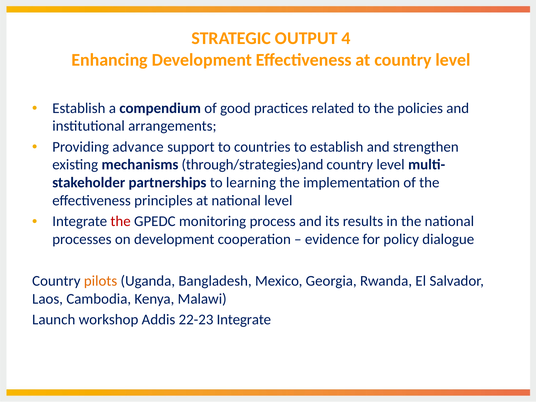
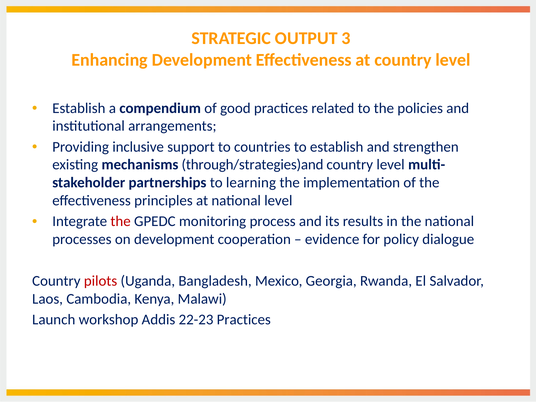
4: 4 -> 3 (346, 38)
advance: advance -> inclusive (138, 147)
pilots colour: orange -> red (101, 281)
22-23 Integrate: Integrate -> Practices (244, 320)
